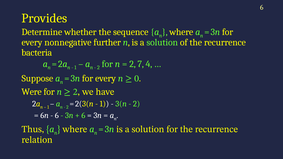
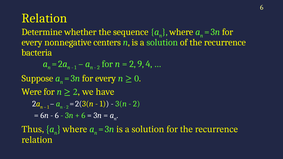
Provides: Provides -> Relation (44, 18)
further: further -> centers (107, 42)
7: 7 -> 9 (141, 64)
